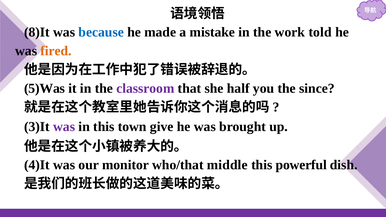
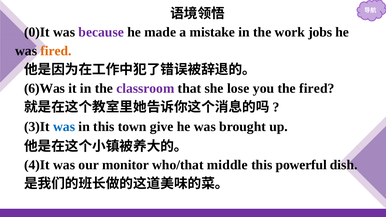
8)It: 8)It -> 0)It (37, 32)
because colour: blue -> purple (101, 32)
told: told -> jobs (320, 32)
5)Was: 5)Was -> 6)Was (45, 88)
half: half -> lose (238, 88)
the since: since -> fired (317, 88)
was colour: purple -> blue (64, 127)
